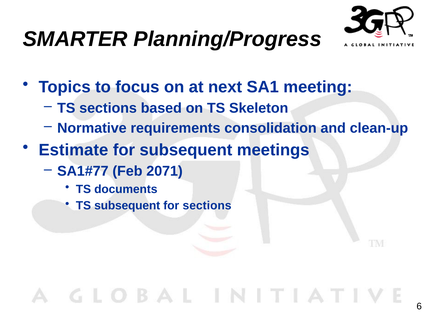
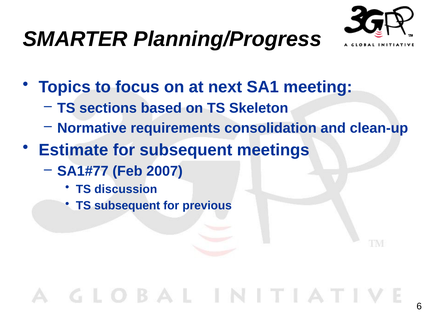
2071: 2071 -> 2007 (165, 171)
documents: documents -> discussion (126, 189)
for sections: sections -> previous (207, 205)
